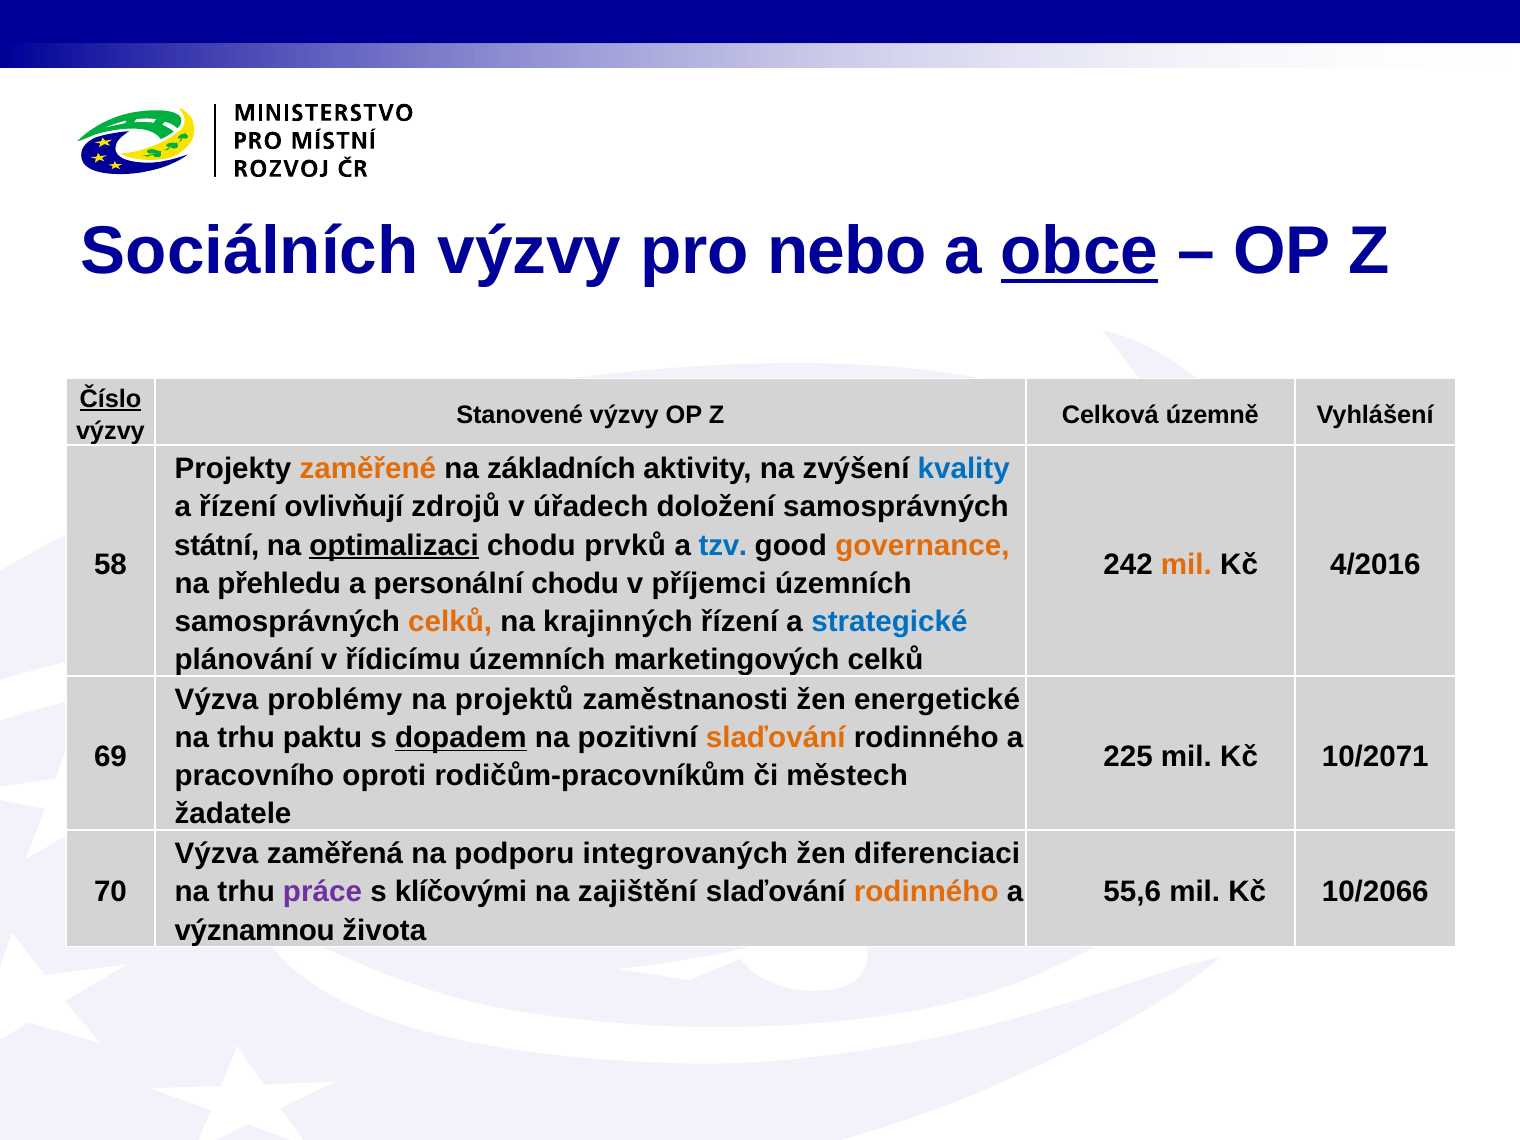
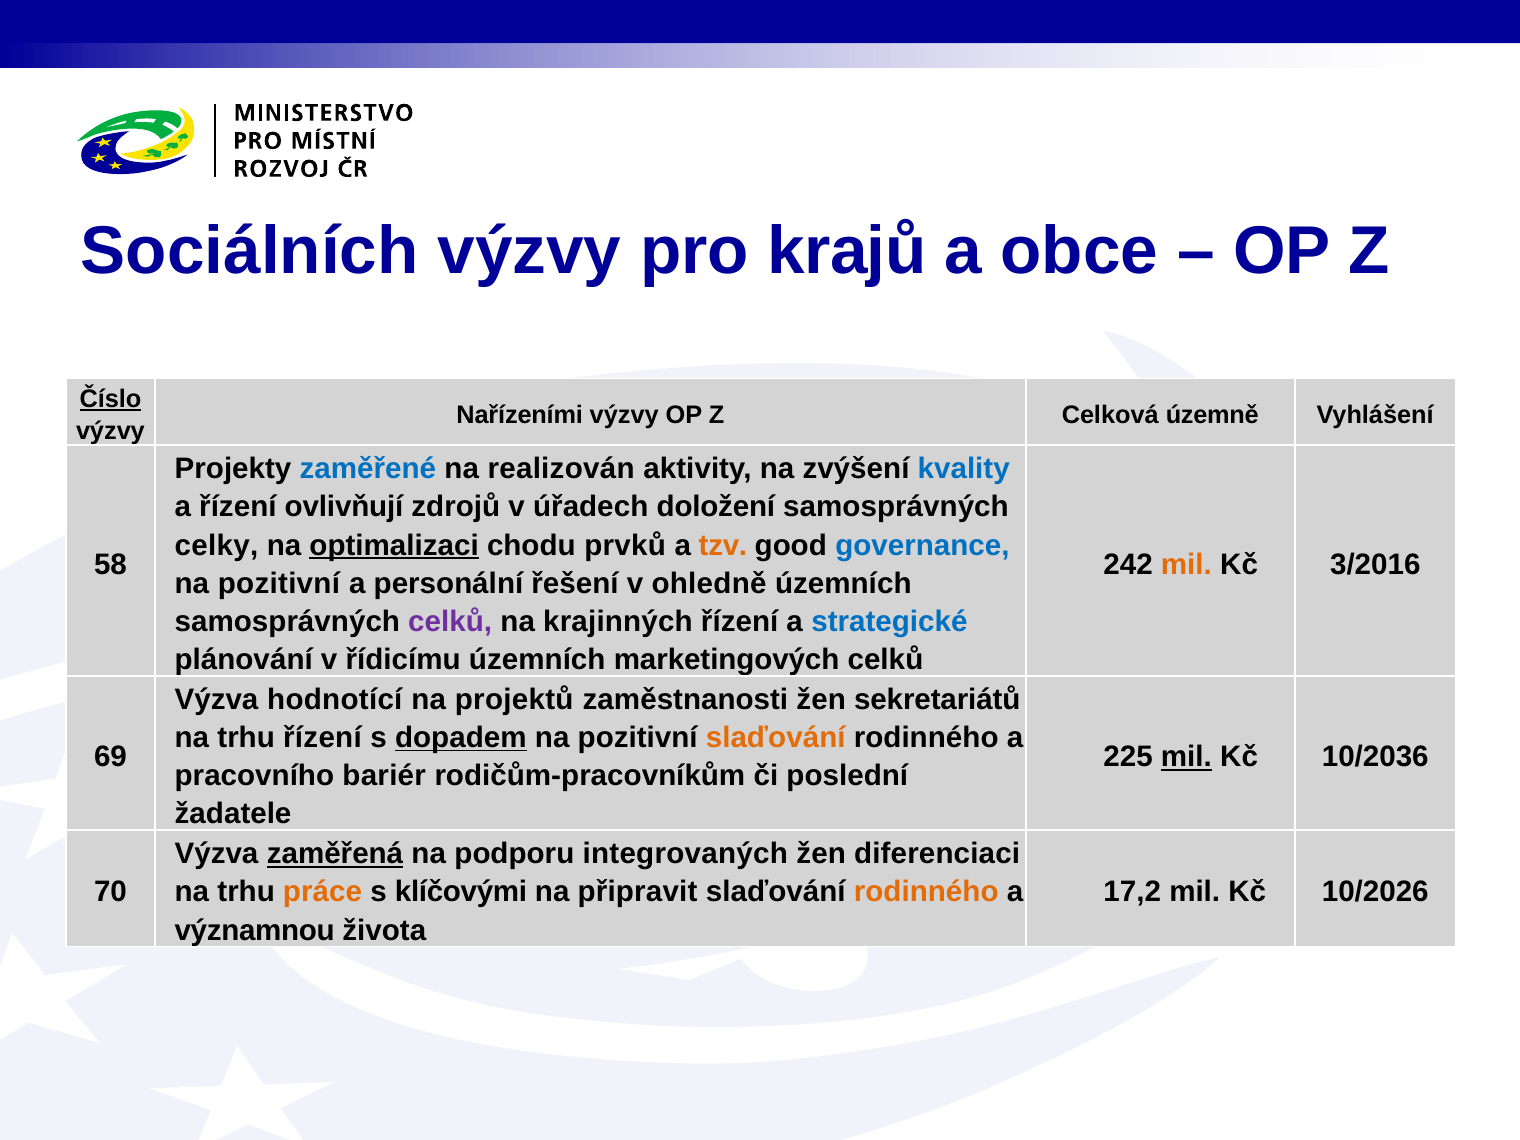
nebo: nebo -> krajů (847, 252)
obce underline: present -> none (1079, 252)
Stanovené: Stanovené -> Nařízeními (520, 415)
zaměřené colour: orange -> blue (368, 469)
základních: základních -> realizován (561, 469)
státní: státní -> celky (216, 545)
tzv colour: blue -> orange (723, 545)
governance colour: orange -> blue (922, 545)
4/2016: 4/2016 -> 3/2016 (1375, 564)
přehledu: přehledu -> pozitivní (279, 584)
personální chodu: chodu -> řešení (575, 584)
příjemci: příjemci -> ohledně (709, 584)
celků colour: orange -> purple (450, 622)
problémy: problémy -> hodnotící (335, 700)
energetické: energetické -> sekretariátů (937, 700)
trhu paktu: paktu -> řízení (322, 738)
mil underline: none -> present (1186, 757)
10/2071: 10/2071 -> 10/2036 (1375, 757)
oproti: oproti -> bariér (384, 776)
městech: městech -> poslední (847, 776)
zaměřená underline: none -> present (335, 854)
práce colour: purple -> orange (323, 892)
zajištění: zajištění -> připravit (637, 892)
55,6: 55,6 -> 17,2 (1132, 892)
10/2066: 10/2066 -> 10/2026 (1375, 892)
